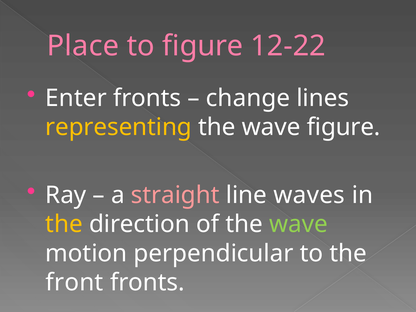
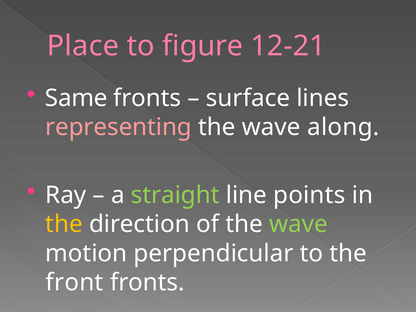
12-22: 12-22 -> 12-21 (288, 46)
Enter: Enter -> Same (76, 98)
change: change -> surface (248, 98)
representing colour: yellow -> pink (119, 127)
wave figure: figure -> along (343, 127)
straight colour: pink -> light green (175, 195)
waves: waves -> points (309, 195)
